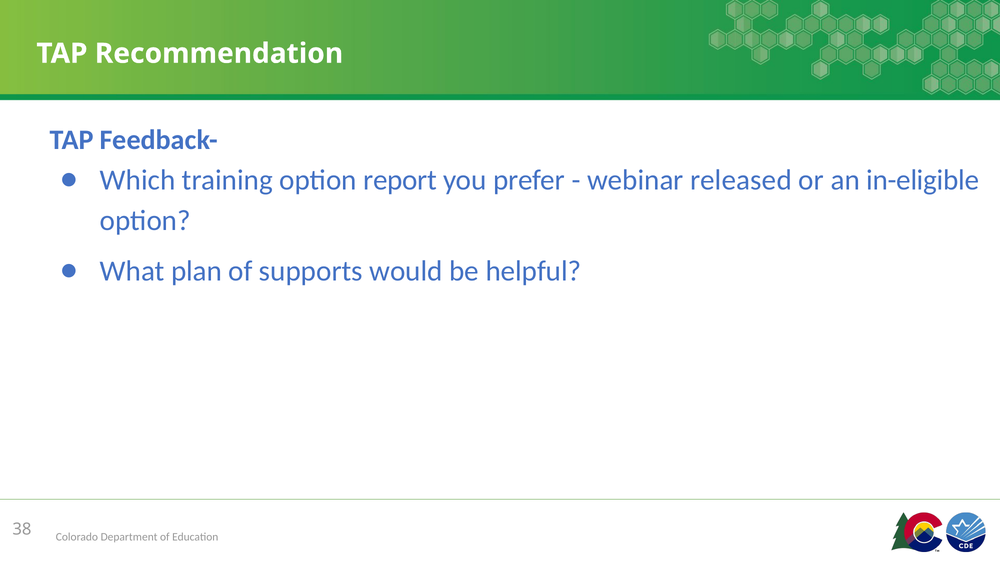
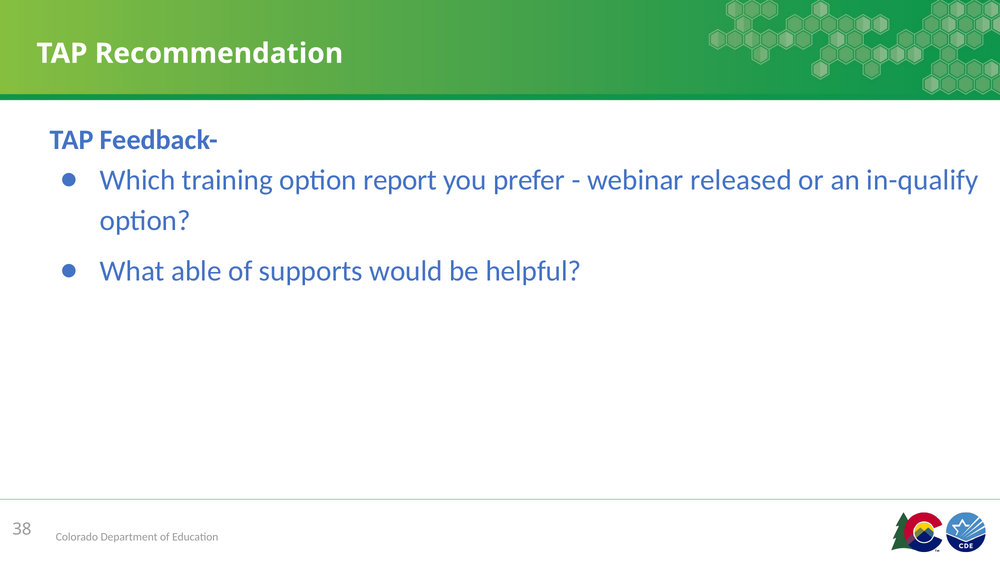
in-eligible: in-eligible -> in-qualify (922, 180)
plan: plan -> able (196, 271)
